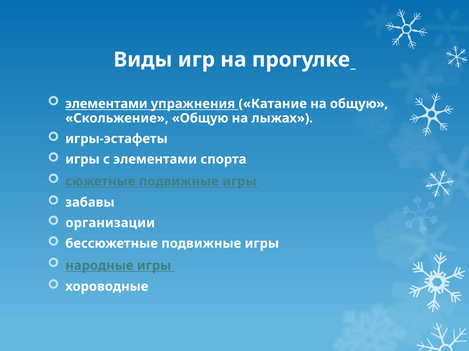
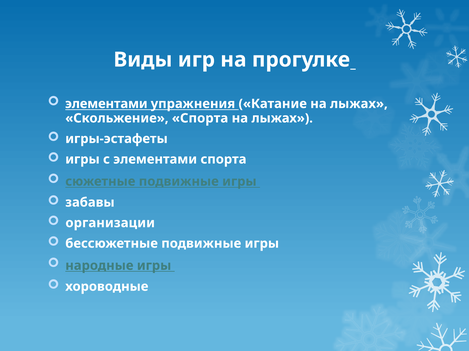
Катание на общую: общую -> лыжах (359, 104)
Скольжение Общую: Общую -> Спорта (200, 118)
